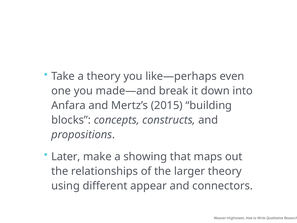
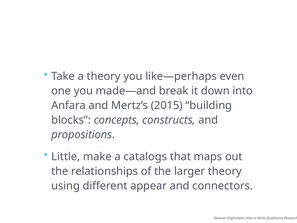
Later: Later -> Little (66, 157)
showing: showing -> catalogs (145, 157)
